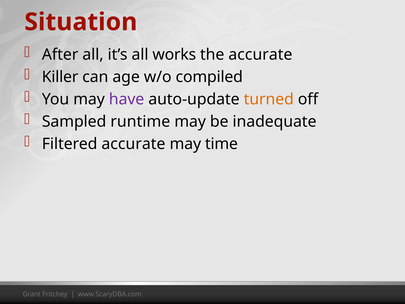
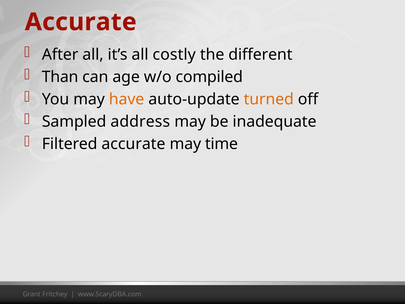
Situation: Situation -> Accurate (81, 22)
works: works -> costly (174, 55)
the accurate: accurate -> different (260, 55)
Killer: Killer -> Than (60, 77)
have colour: purple -> orange (127, 99)
runtime: runtime -> address (140, 121)
